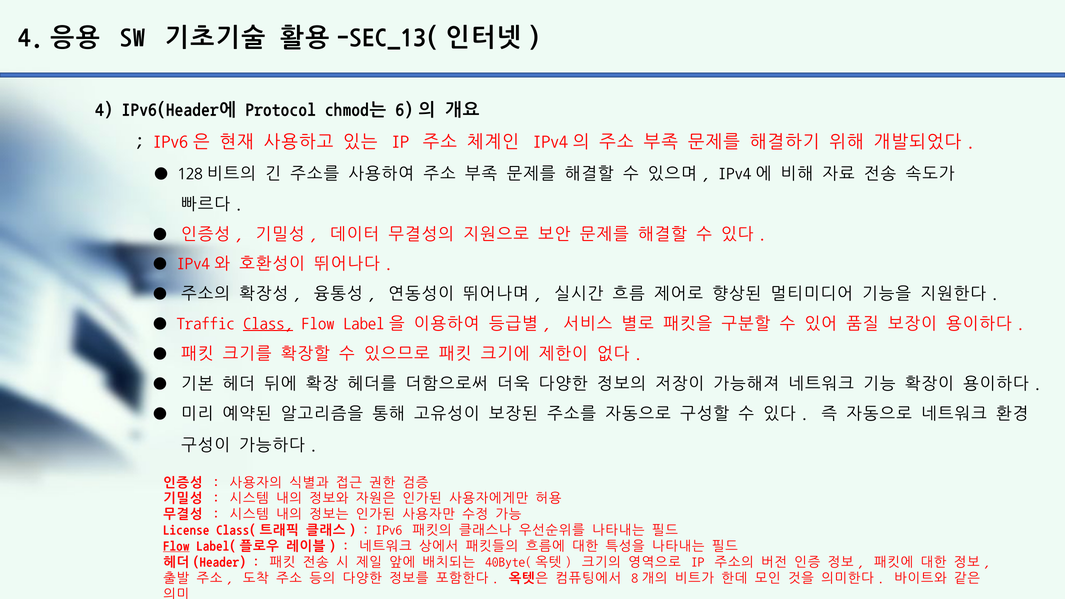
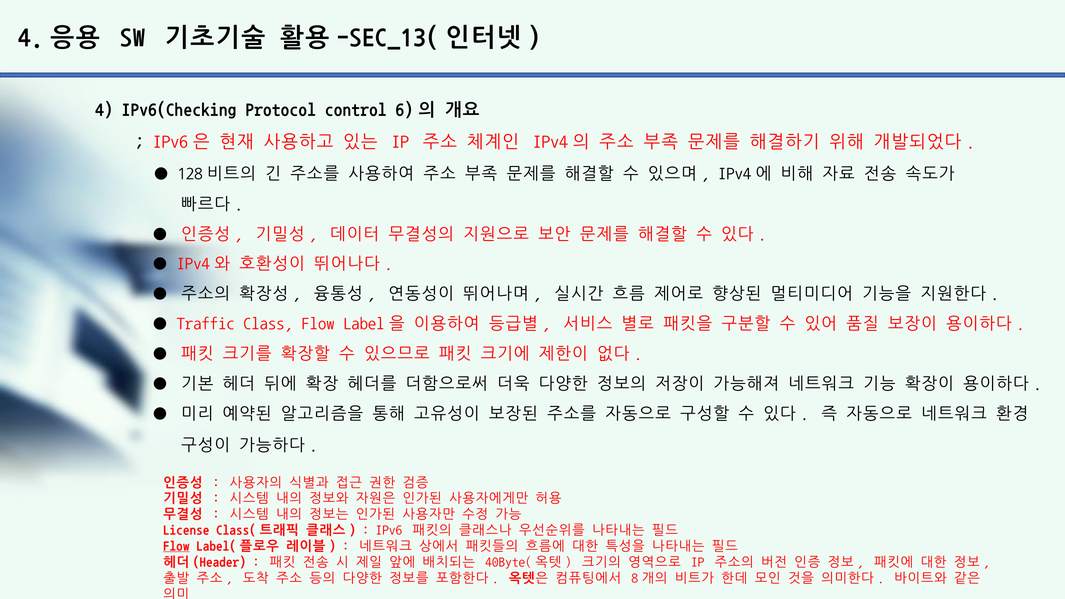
IPv6(Header에: IPv6(Header에 -> IPv6(Checking (179, 109)
chmod는: chmod는 -> control (356, 109)
Class underline: present -> none (268, 323)
